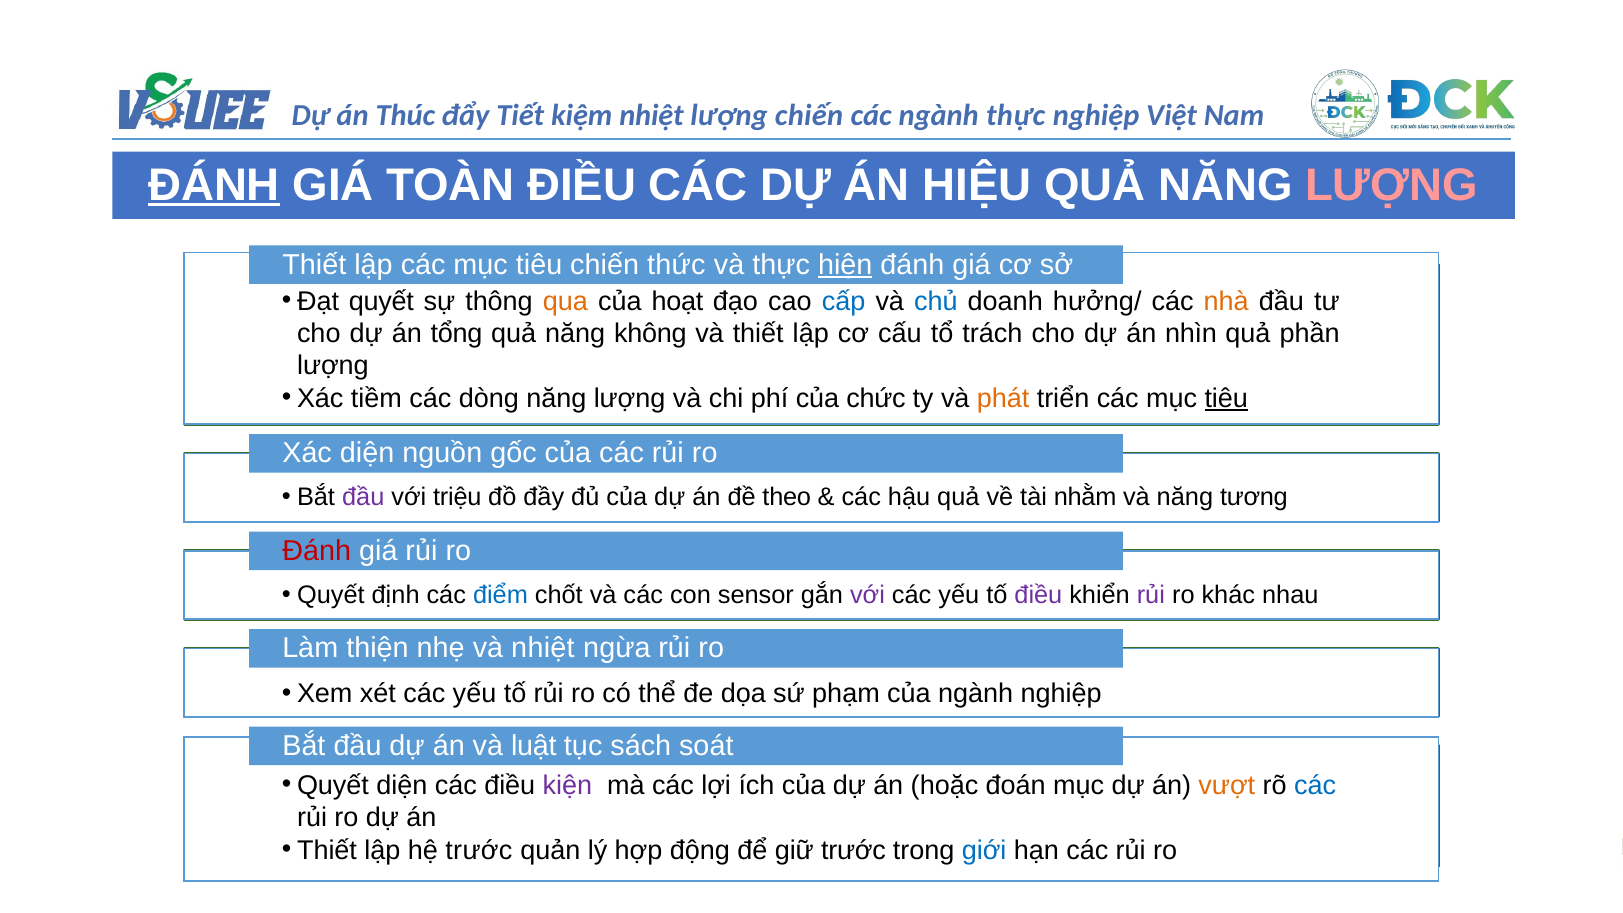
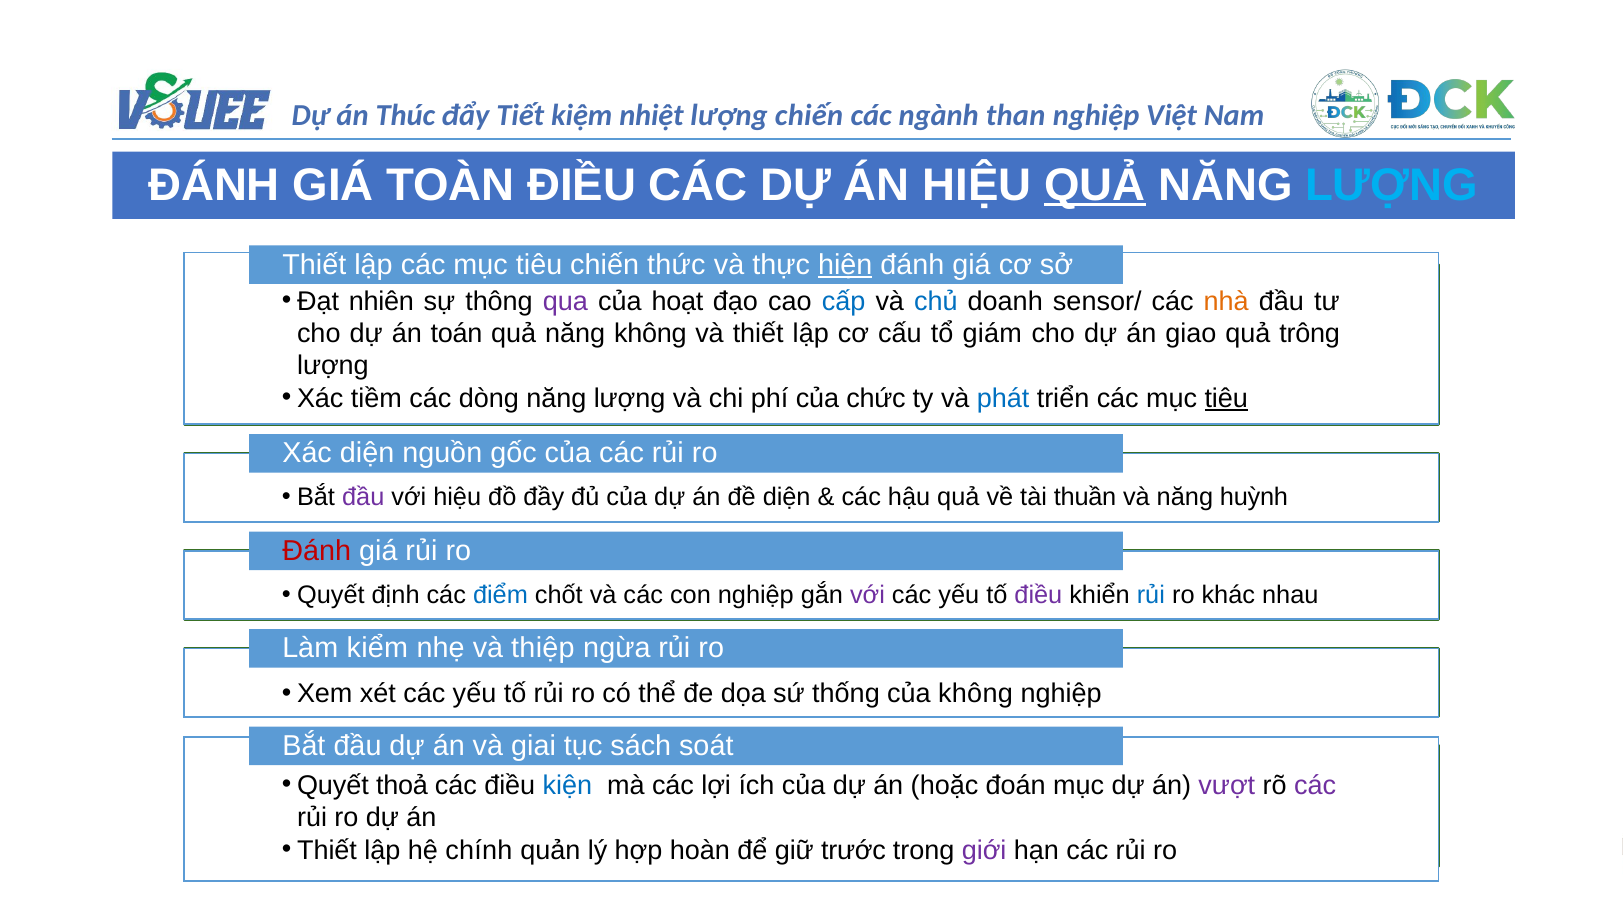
thực: thực -> than (1016, 115)
ĐÁNH underline: present -> none (214, 185)
QUẢ underline: none -> present (1095, 185)
LƯỢNG colour: pink -> light blue (1392, 185)
Đạt quyết: quyết -> nhiên (381, 301)
qua colour: orange -> purple (565, 301)
hưởng/: hưởng/ -> sensor/ (1097, 301)
tổng: tổng -> toán (457, 334)
trách: trách -> giám (992, 334)
nhìn: nhìn -> giao (1191, 334)
phần: phần -> trông (1310, 334)
phát colour: orange -> blue (1003, 398)
với triệu: triệu -> hiệu (457, 497)
đề theo: theo -> diện (787, 497)
nhằm: nhằm -> thuần (1085, 497)
tương: tương -> huỳnh (1254, 497)
con sensor: sensor -> nghiệp (756, 595)
rủi colour: purple -> blue (1151, 595)
thiện: thiện -> kiểm (377, 648)
và nhiệt: nhiệt -> thiệp (543, 648)
phạm: phạm -> thống (846, 693)
của ngành: ngành -> không (975, 693)
luật: luật -> giai (534, 746)
Quyết diện: diện -> thoả (402, 785)
kiện colour: purple -> blue (567, 785)
vượt colour: orange -> purple (1227, 785)
các colour: blue -> purple (1315, 785)
hệ trước: trước -> chính (479, 850)
động: động -> hoàn (700, 850)
giới colour: blue -> purple (984, 850)
